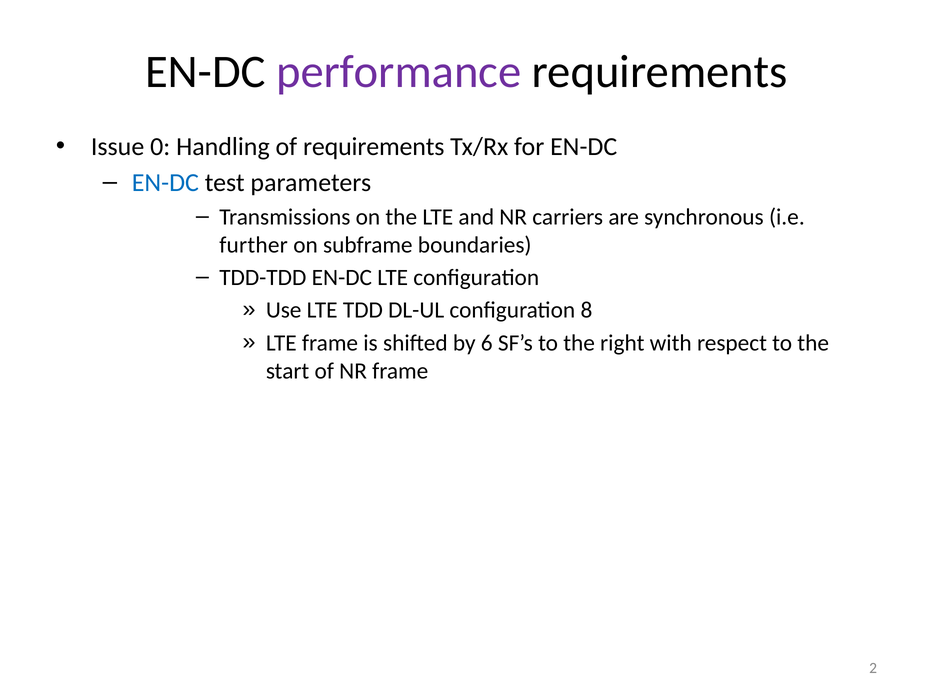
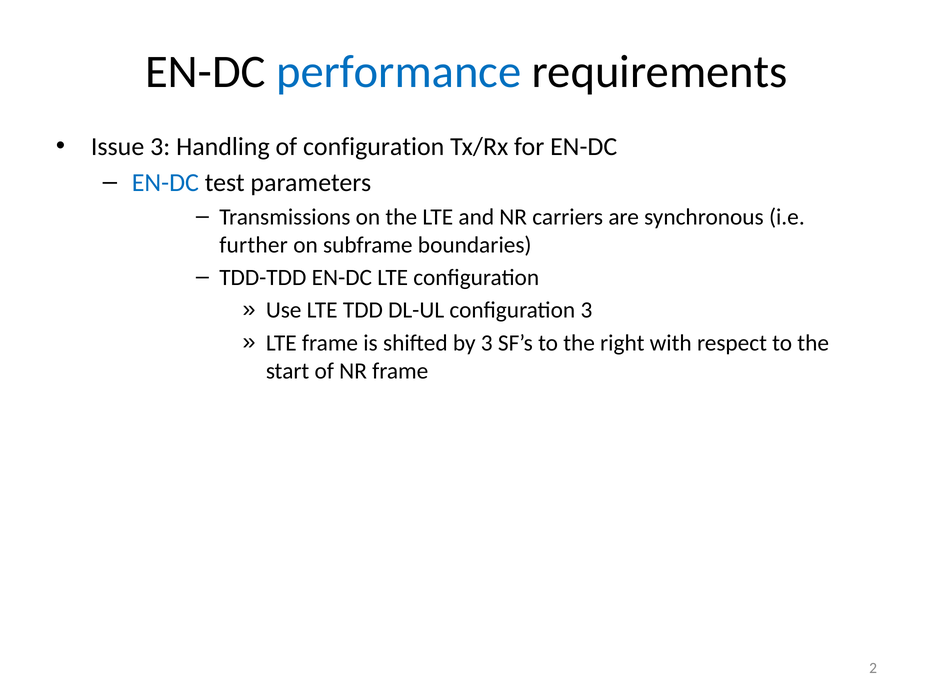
performance colour: purple -> blue (399, 72)
Issue 0: 0 -> 3 (160, 146)
of requirements: requirements -> configuration (374, 146)
configuration 8: 8 -> 3 (586, 310)
by 6: 6 -> 3 (487, 343)
